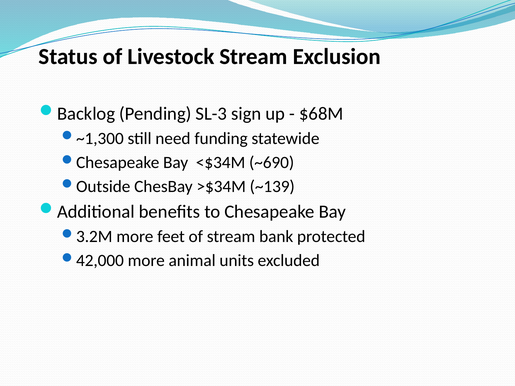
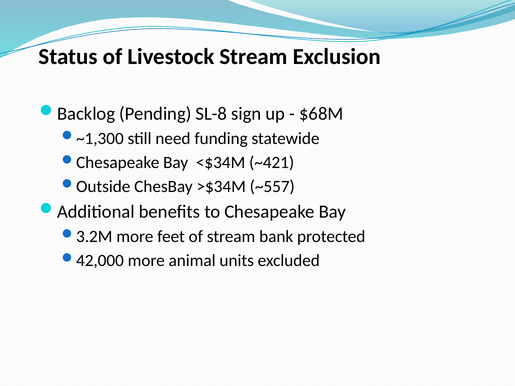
SL-3: SL-3 -> SL-8 (211, 114)
~690: ~690 -> ~421 (272, 162)
~139: ~139 -> ~557 (272, 187)
